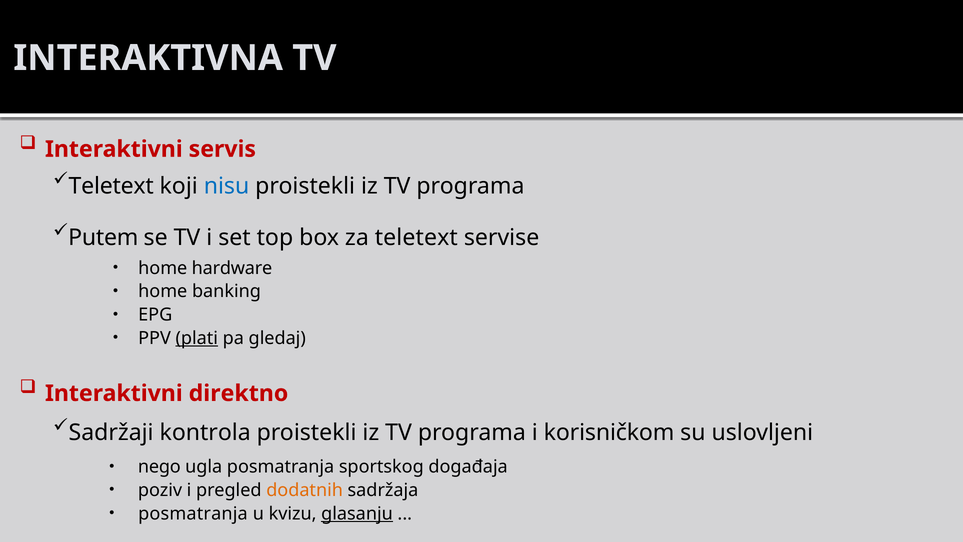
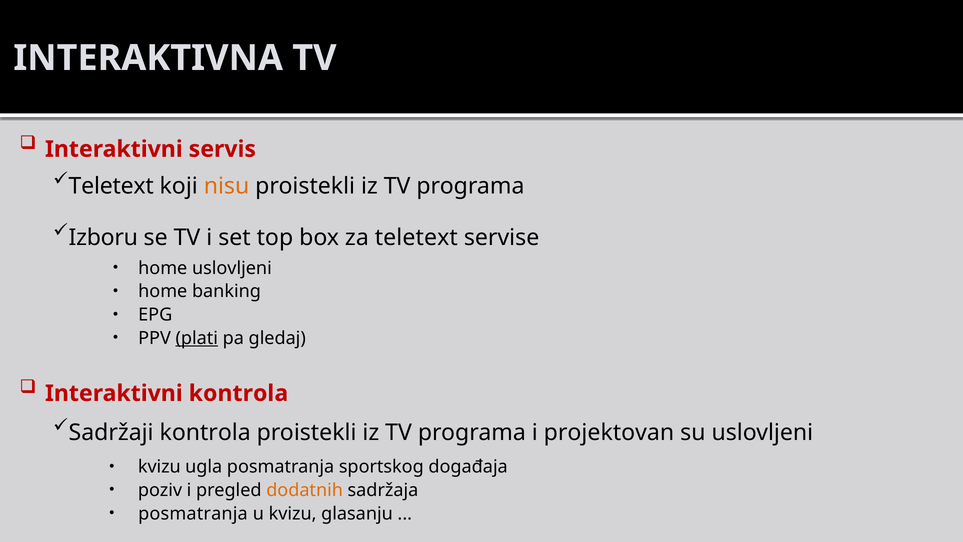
nisu colour: blue -> orange (227, 186)
Putem: Putem -> Izboru (103, 237)
home hardware: hardware -> uslovljeni (232, 268)
Interaktivni direktno: direktno -> kontrola (238, 393)
korisničkom: korisničkom -> projektovan (609, 433)
nego: nego -> kvizu (159, 467)
glasanju underline: present -> none (357, 513)
